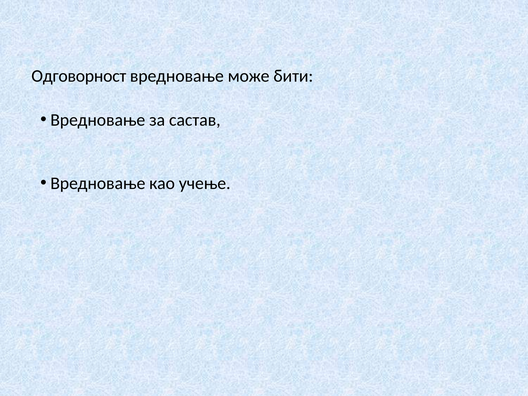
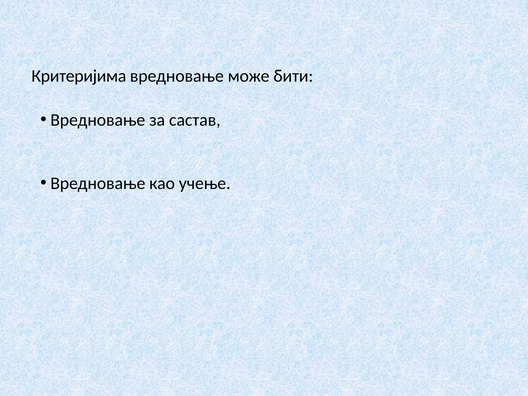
Одговорност: Одговорност -> Критеријима (79, 76)
